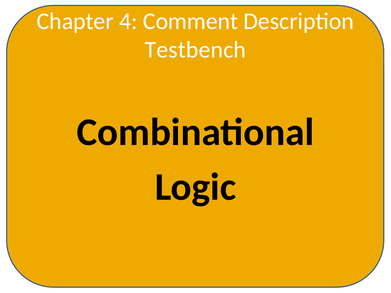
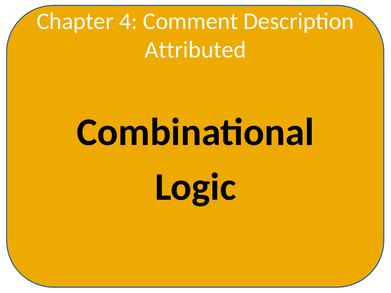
Testbench: Testbench -> Attributed (195, 50)
